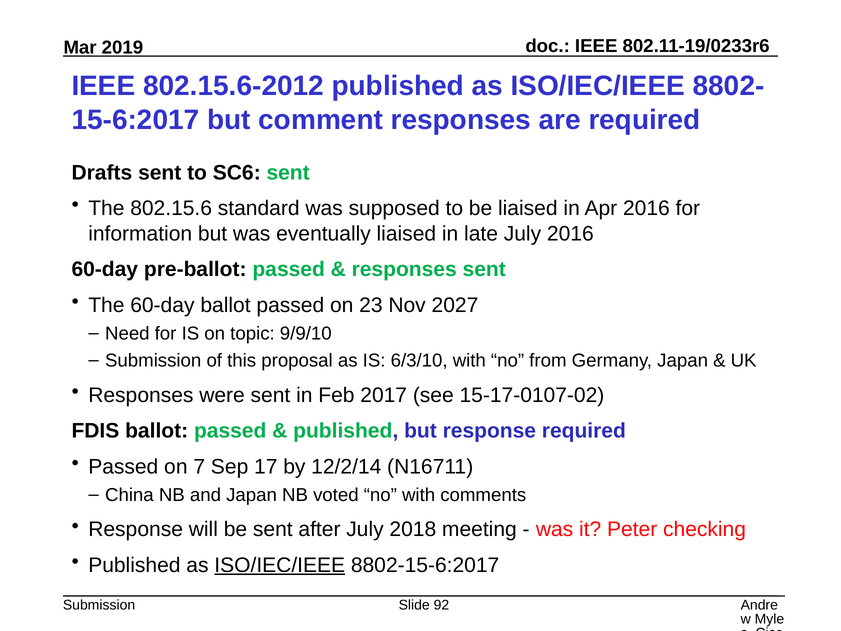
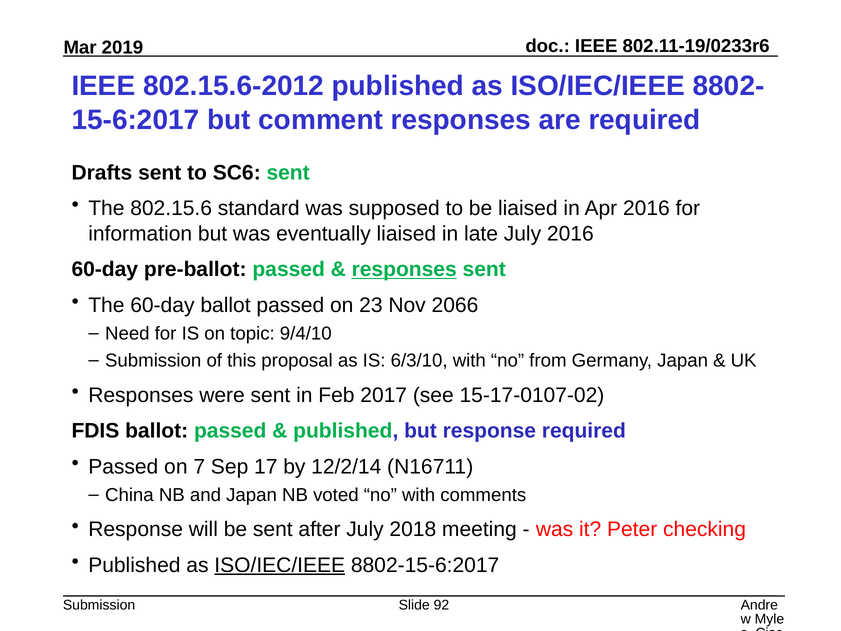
responses underline: none -> present (404, 269)
2027: 2027 -> 2066 (455, 305)
9/9/10: 9/9/10 -> 9/4/10 (306, 333)
